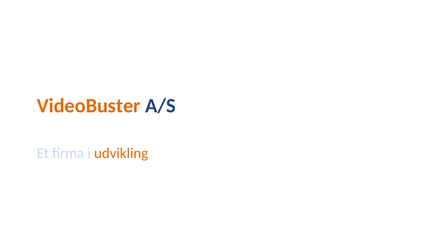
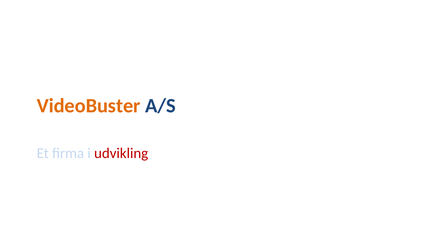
udvikling colour: orange -> red (121, 153)
